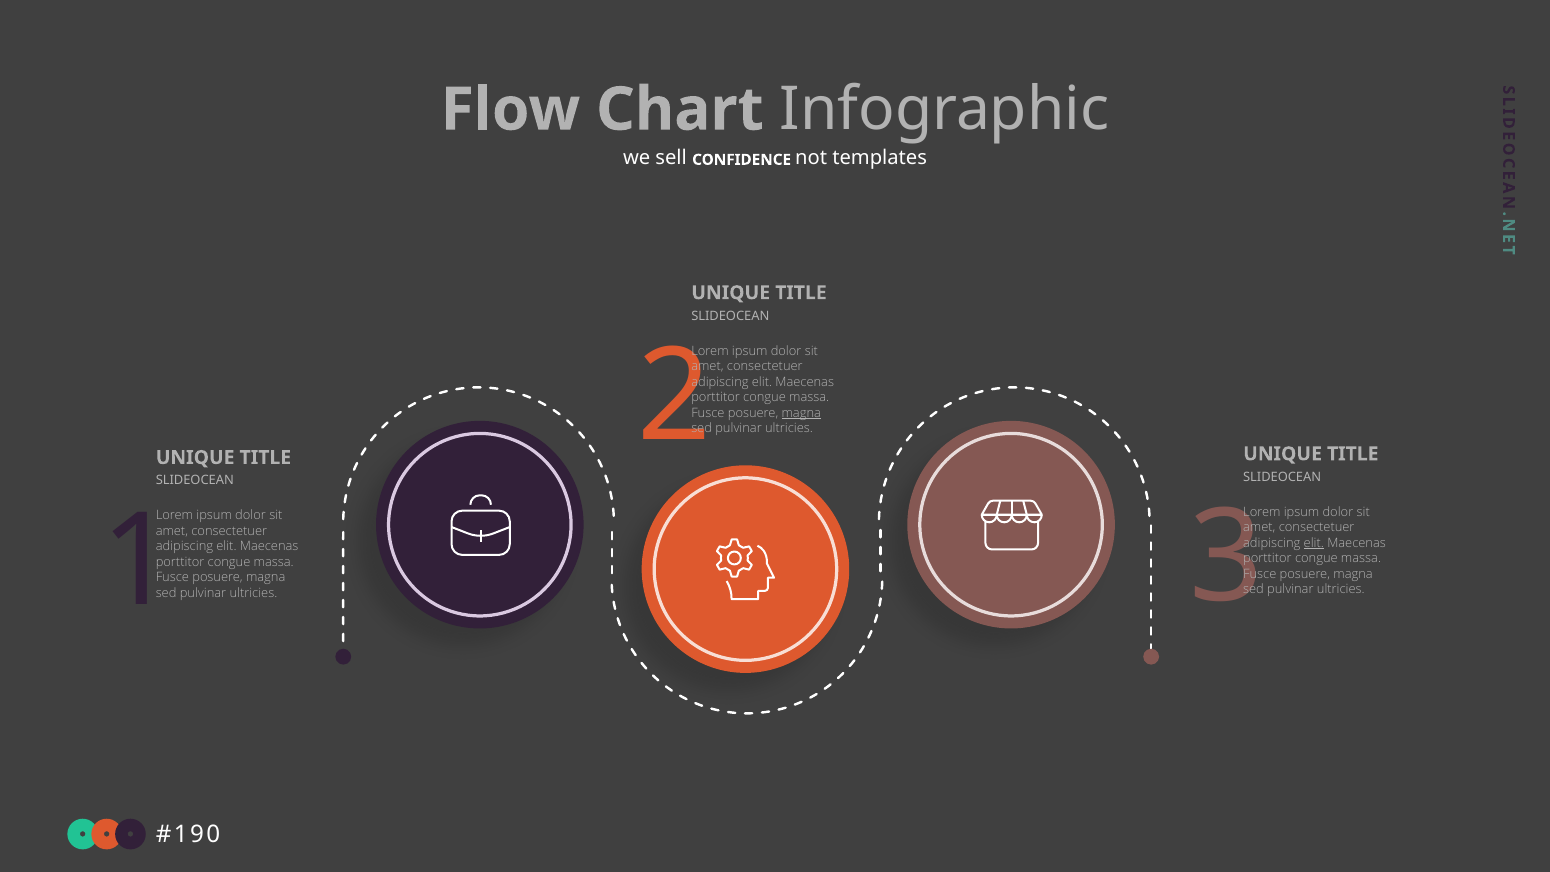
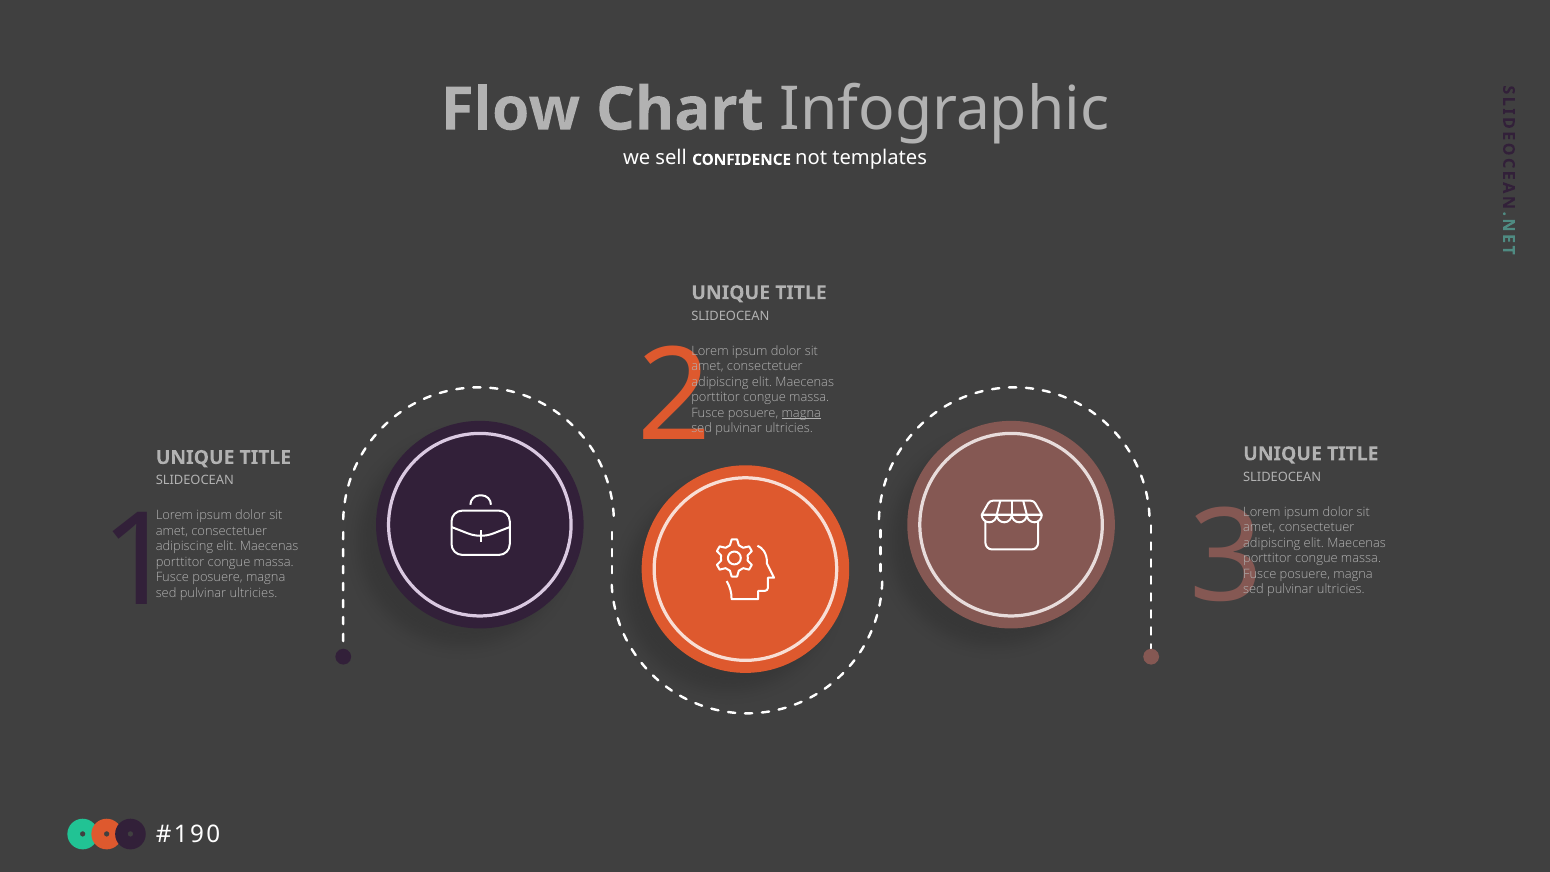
elit underline: present -> none (1314, 543)
